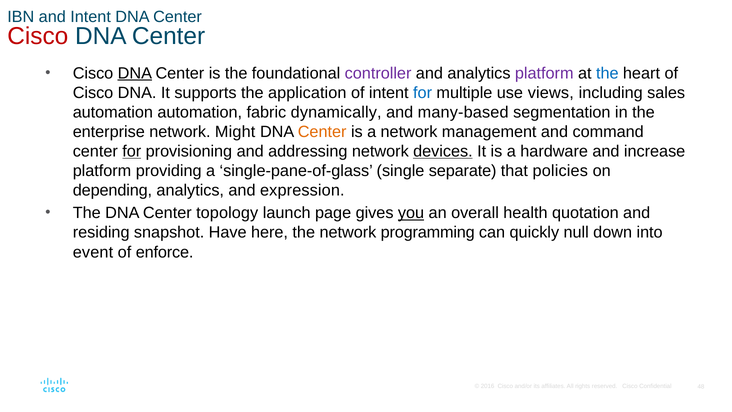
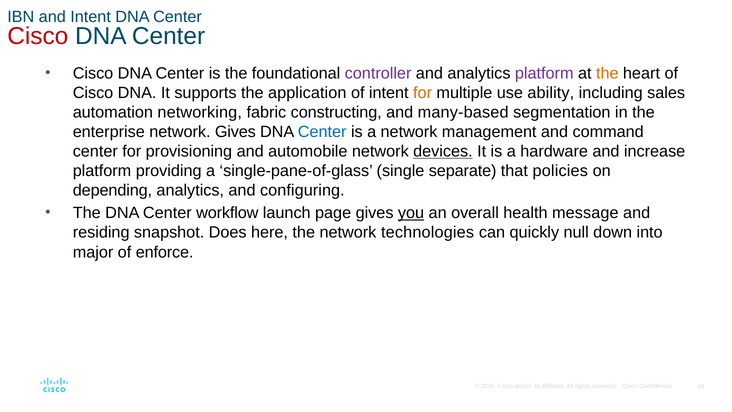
DNA underline: present -> none (135, 73)
the colour: blue -> orange (607, 73)
for colour: blue -> orange (423, 93)
views: views -> ability (551, 93)
automation automation: automation -> networking (200, 112)
dynamically: dynamically -> constructing (336, 112)
network Might: Might -> Gives (235, 132)
Center colour: orange -> blue (322, 132)
for underline: present -> none (132, 151)
addressing: addressing -> automobile (308, 151)
expression: expression -> configuring (302, 190)
topology: topology -> workflow (227, 213)
quotation: quotation -> message (585, 213)
Have: Have -> Does (228, 232)
programming: programming -> technologies (428, 232)
event: event -> major (93, 252)
